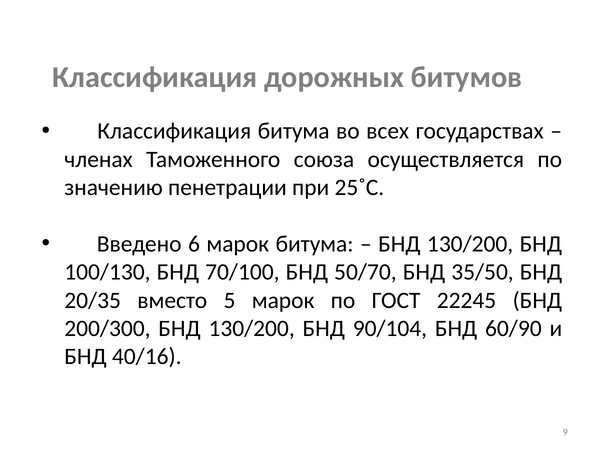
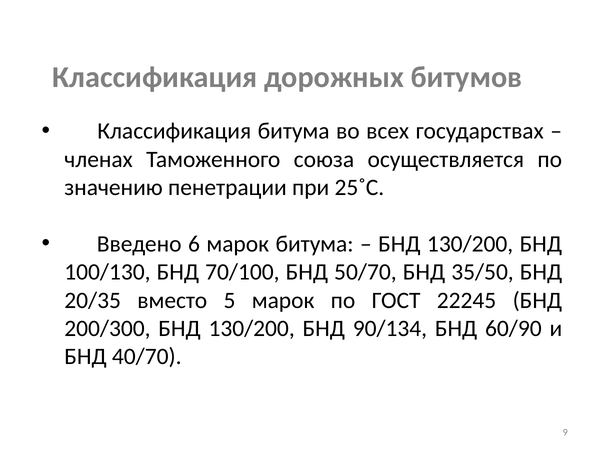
90/104: 90/104 -> 90/134 (390, 328)
40/16: 40/16 -> 40/70 (147, 357)
